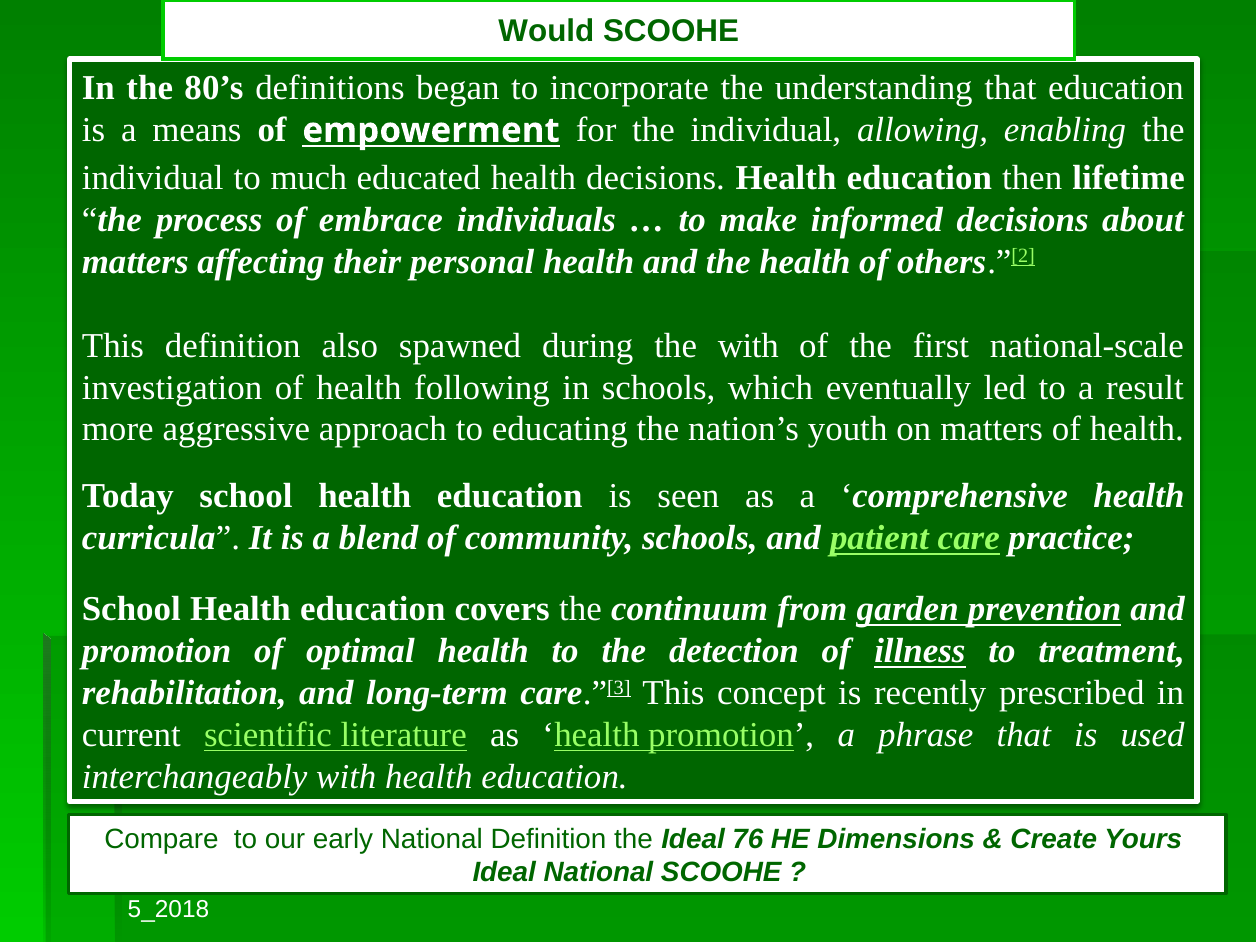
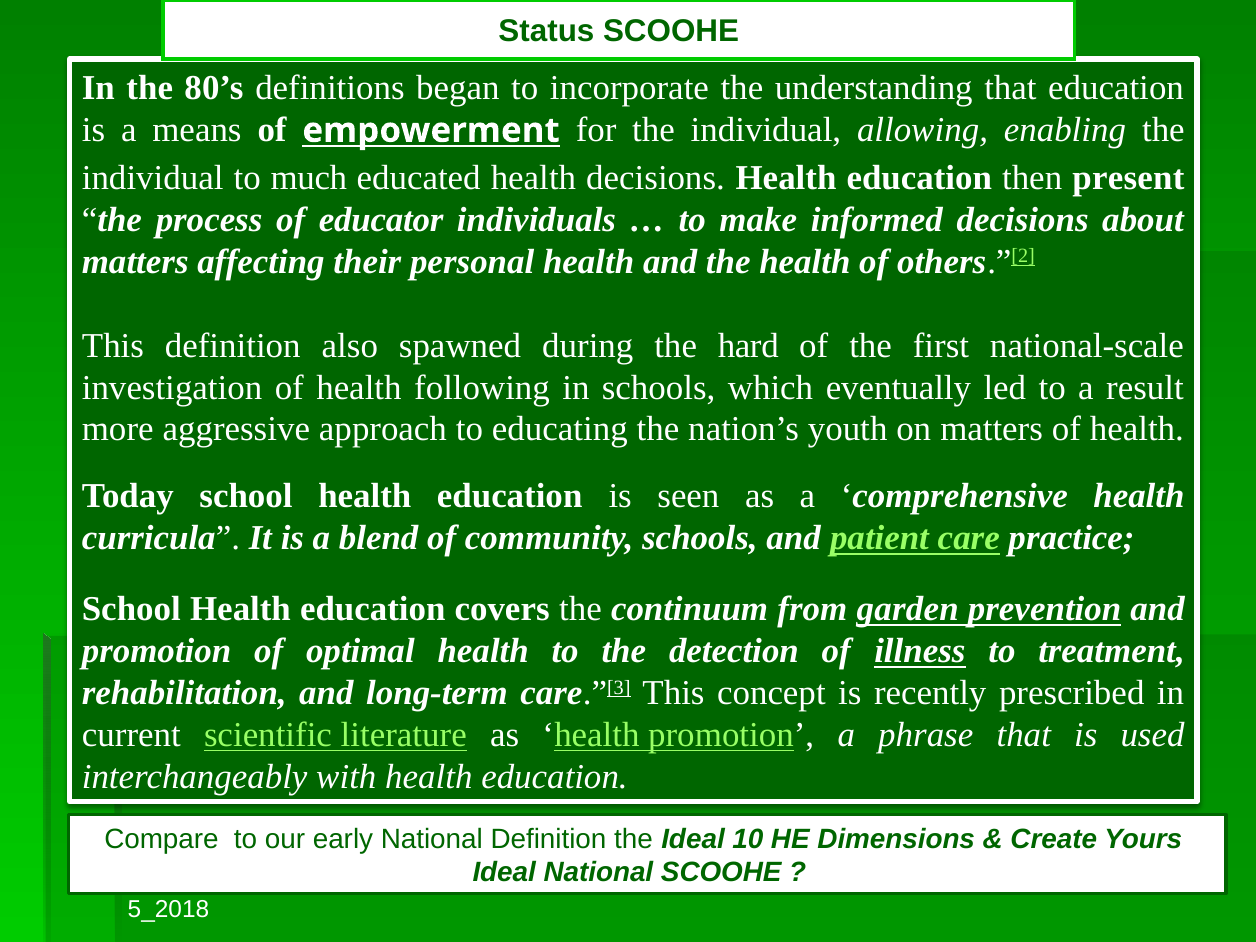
Would: Would -> Status (546, 32)
lifetime: lifetime -> present (1128, 178)
embrace: embrace -> educator (381, 220)
the with: with -> hard (748, 346)
76: 76 -> 10 (748, 839)
